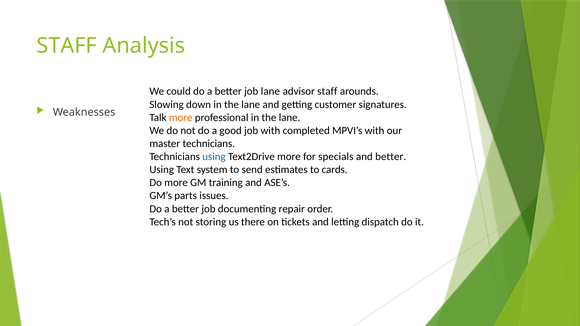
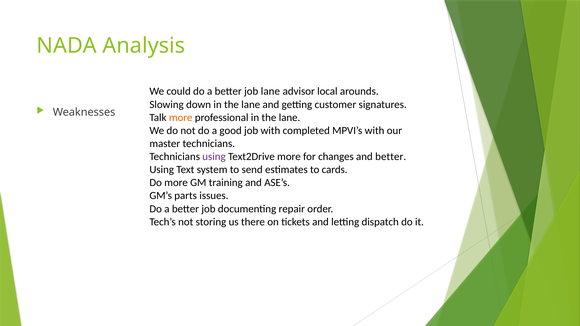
STAFF: STAFF -> NADA (67, 46)
advisor staff: staff -> local (327, 91)
using colour: blue -> purple (214, 157)
specials: specials -> changes (336, 157)
